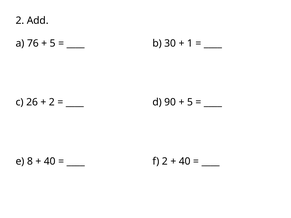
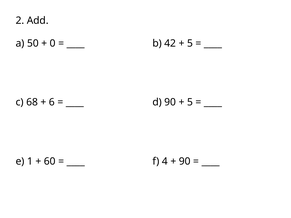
76: 76 -> 50 (33, 43)
5: 5 -> 0 (53, 43)
30: 30 -> 42 (170, 43)
1: 1 -> 5 (190, 43)
26: 26 -> 68 (32, 102)
2: 2 -> 6 (52, 102)
8: 8 -> 1 (30, 162)
40: 40 -> 60 (50, 162)
f 2: 2 -> 4 (165, 162)
40: 40 -> 90 (185, 162)
